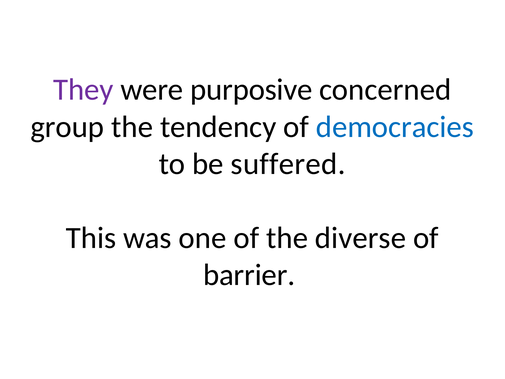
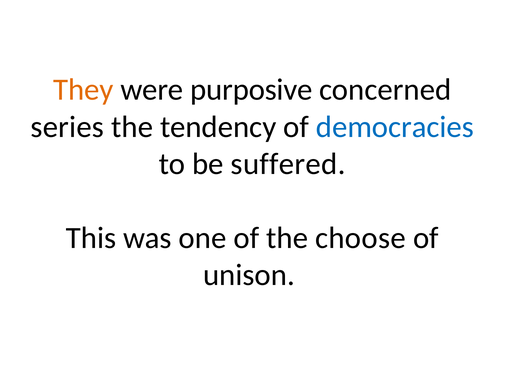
They colour: purple -> orange (83, 90)
group: group -> series (67, 127)
diverse: diverse -> choose (360, 238)
barrier: barrier -> unison (249, 275)
